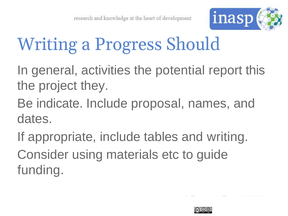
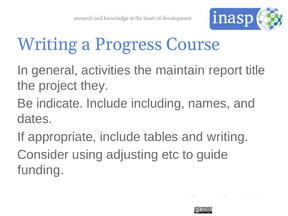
Should: Should -> Course (193, 44)
potential: potential -> maintain (180, 70)
this: this -> title (255, 70)
proposal: proposal -> including (158, 104)
materials: materials -> adjusting (132, 155)
